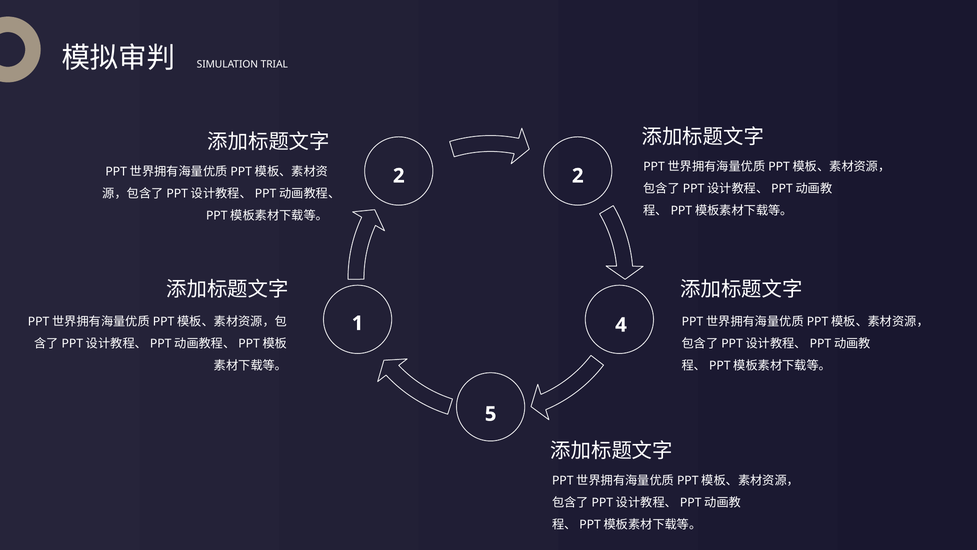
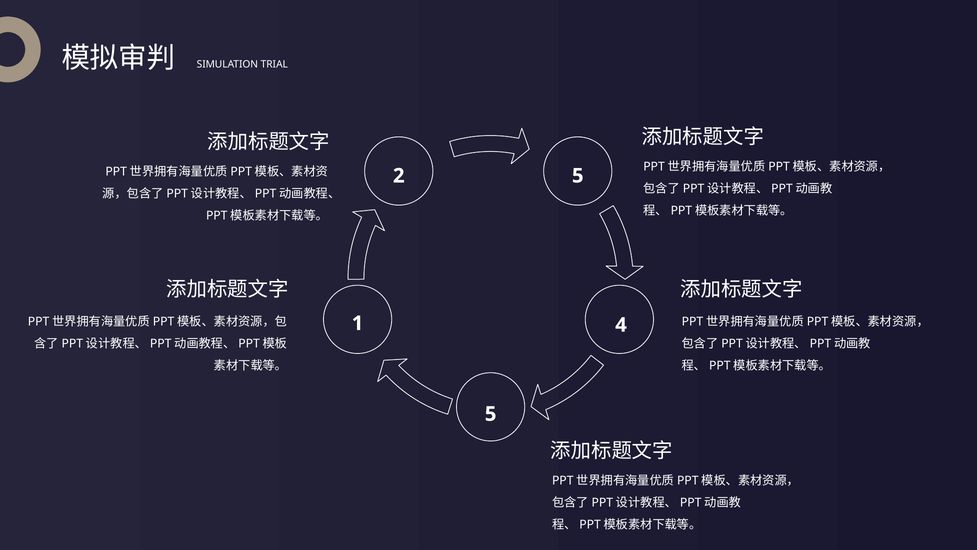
2 2: 2 -> 5 (578, 176)
